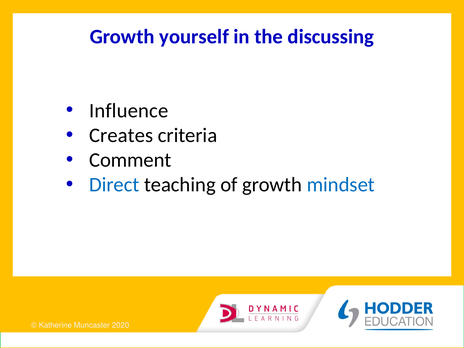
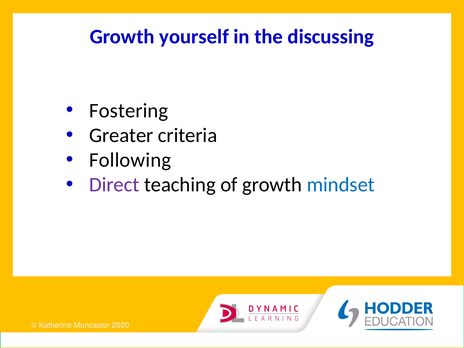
Influence: Influence -> Fostering (129, 111)
Creates: Creates -> Greater (121, 135)
Comment: Comment -> Following (130, 160)
Direct colour: blue -> purple (114, 185)
